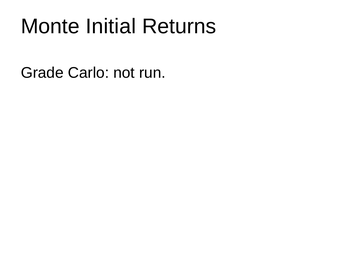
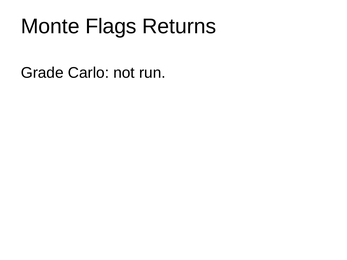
Initial: Initial -> Flags (111, 26)
